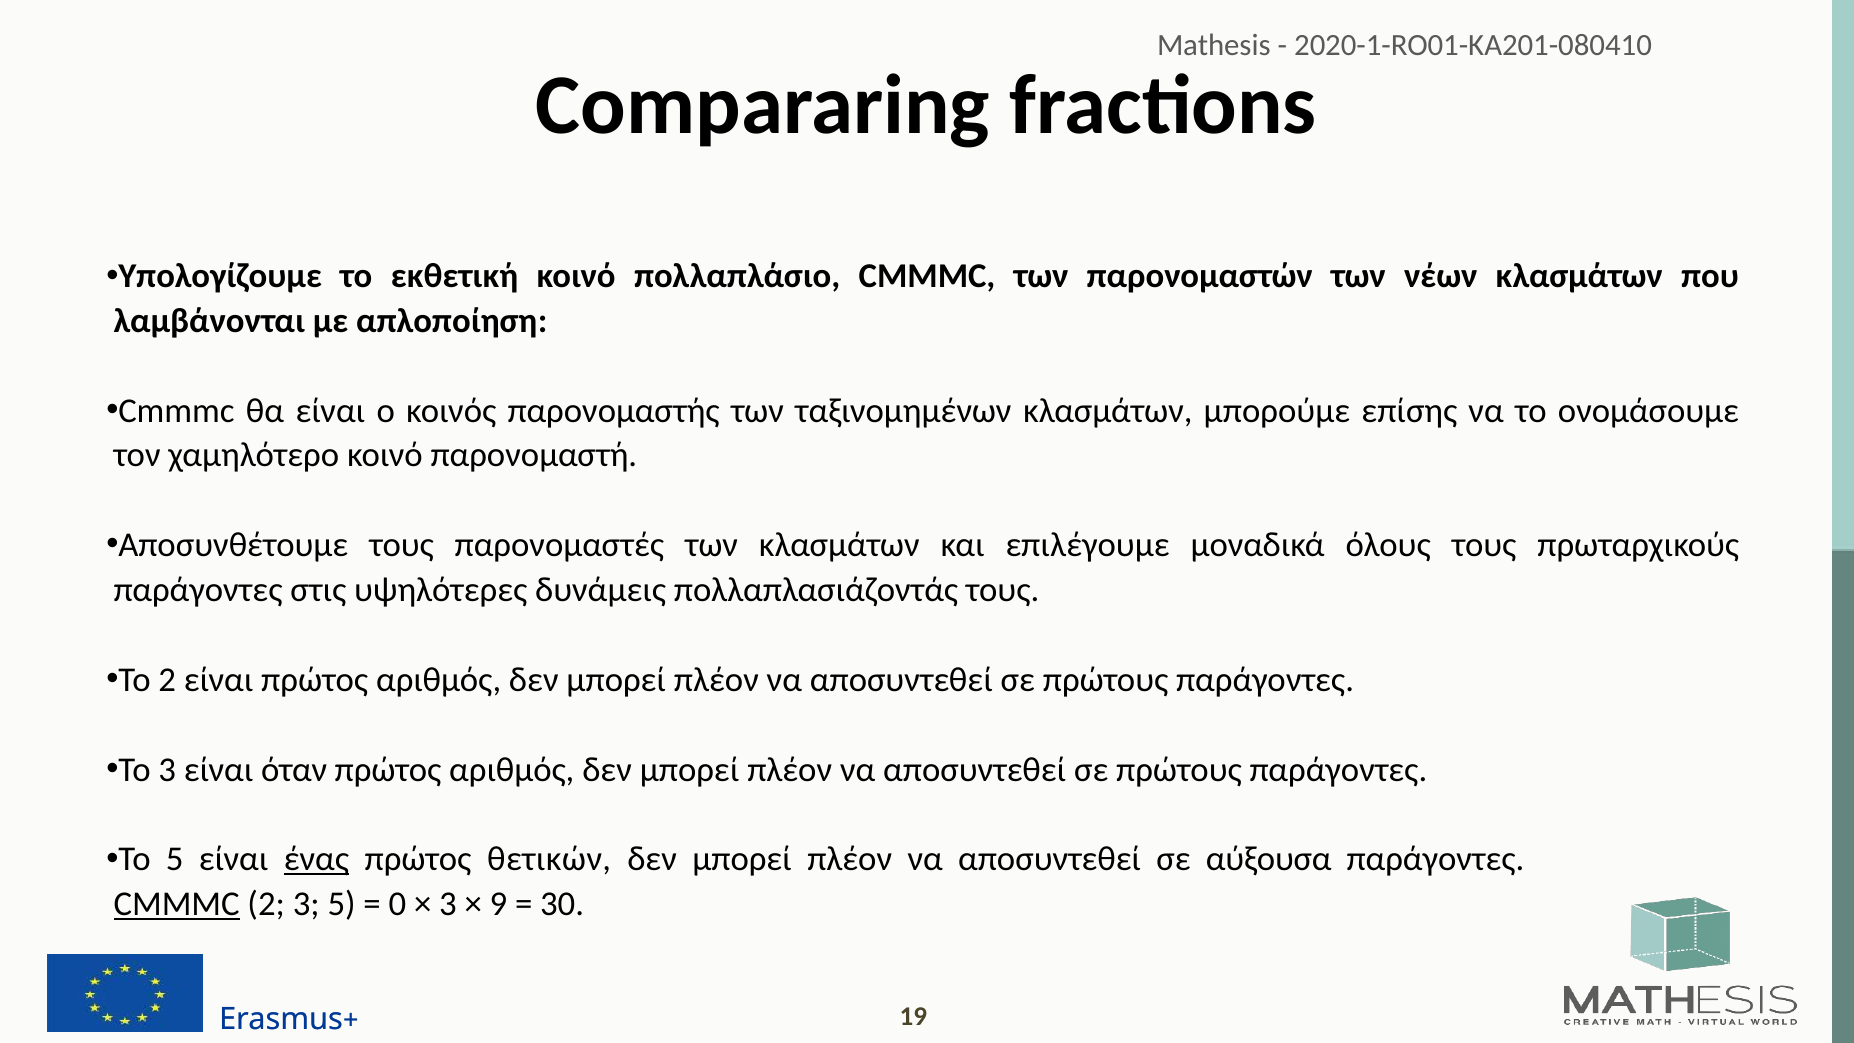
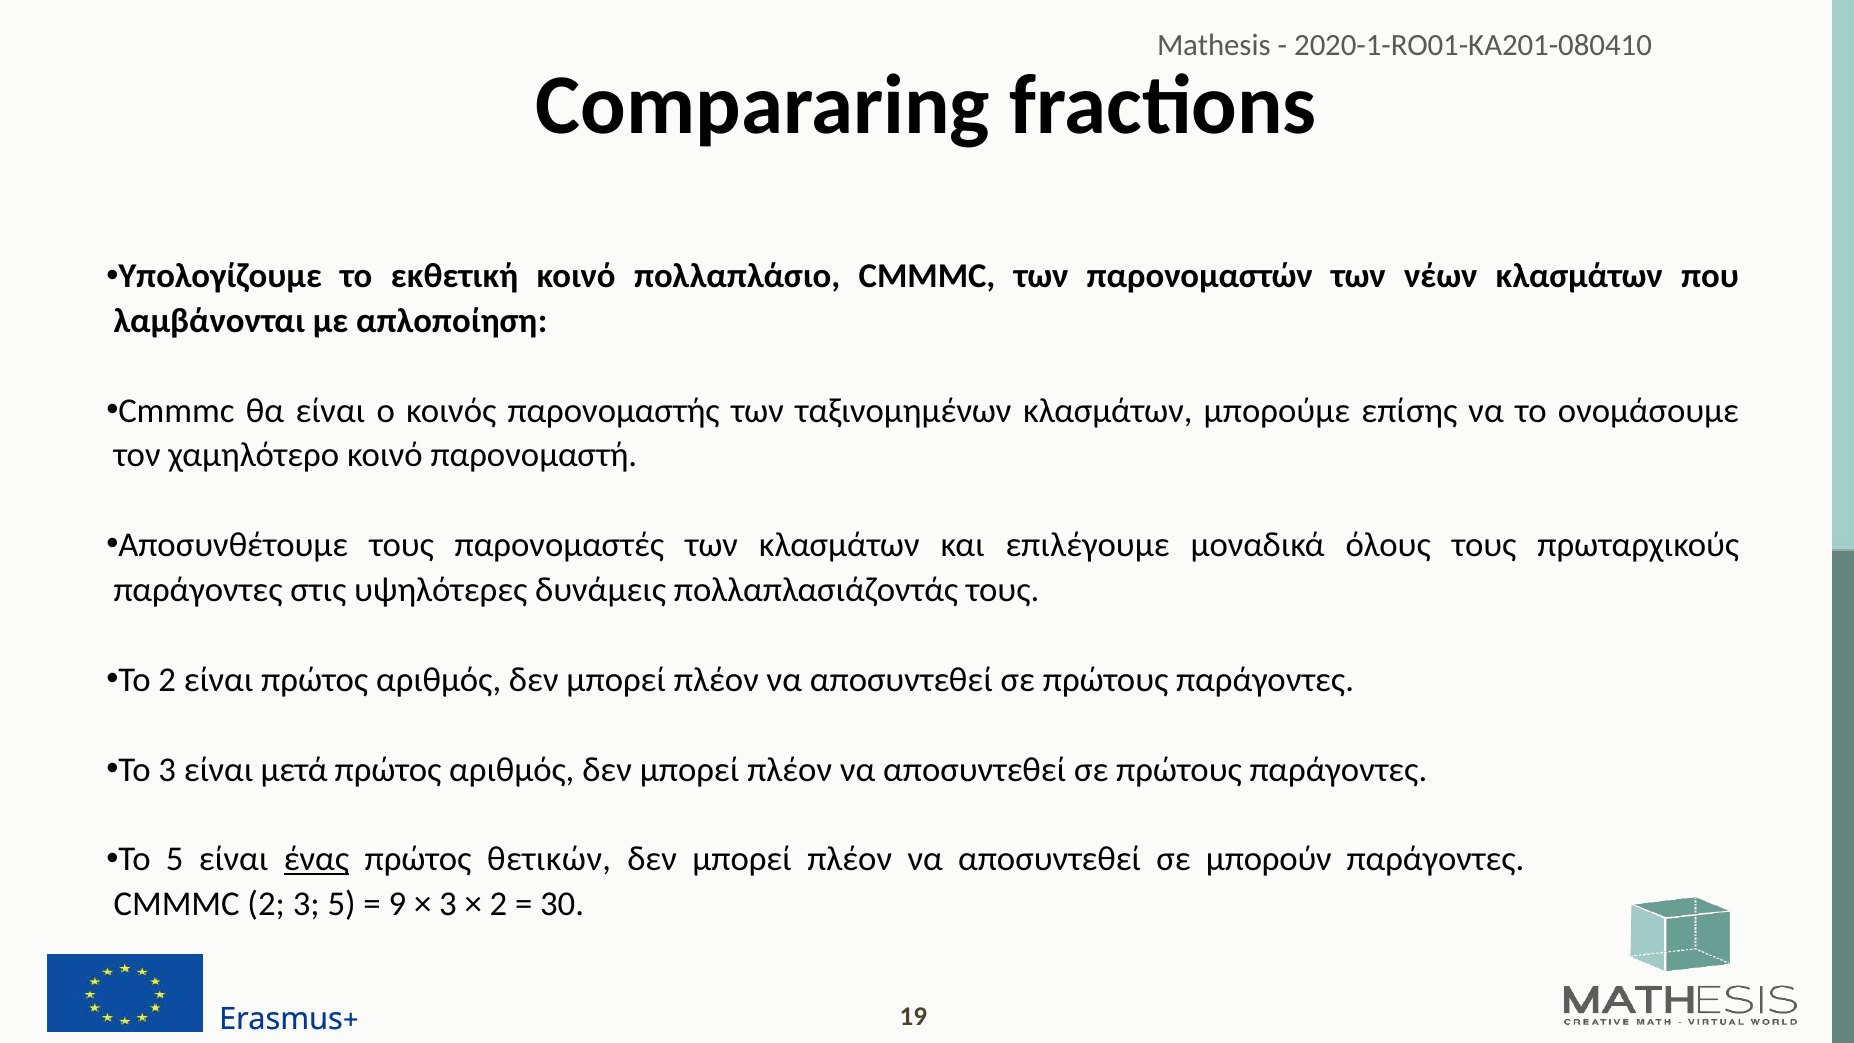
όταν: όταν -> μετά (294, 770)
αύξουσα: αύξουσα -> μπορούν (1269, 859)
CMMMC underline: present -> none (177, 904)
0: 0 -> 9 (397, 904)
9: 9 -> 2 (498, 904)
